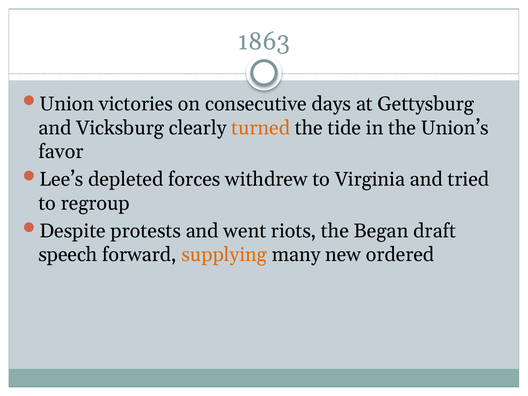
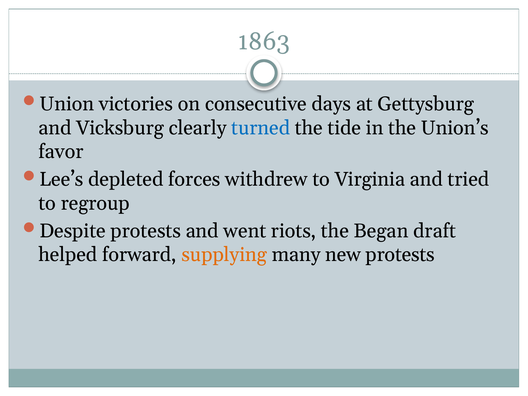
turned colour: orange -> blue (261, 128)
speech: speech -> helped (68, 255)
new ordered: ordered -> protests (400, 255)
